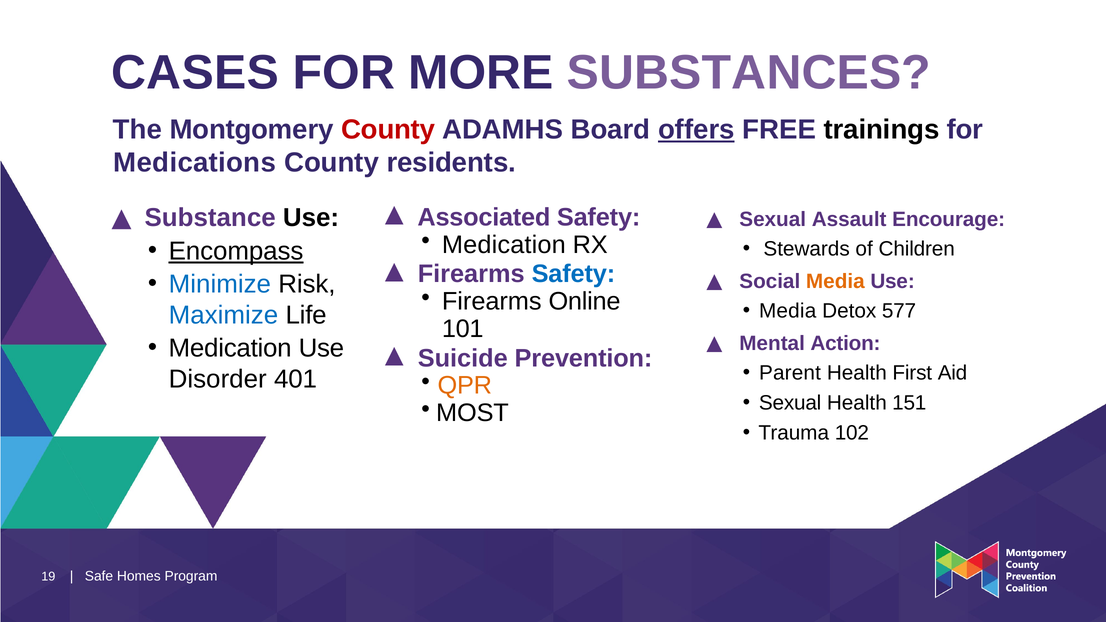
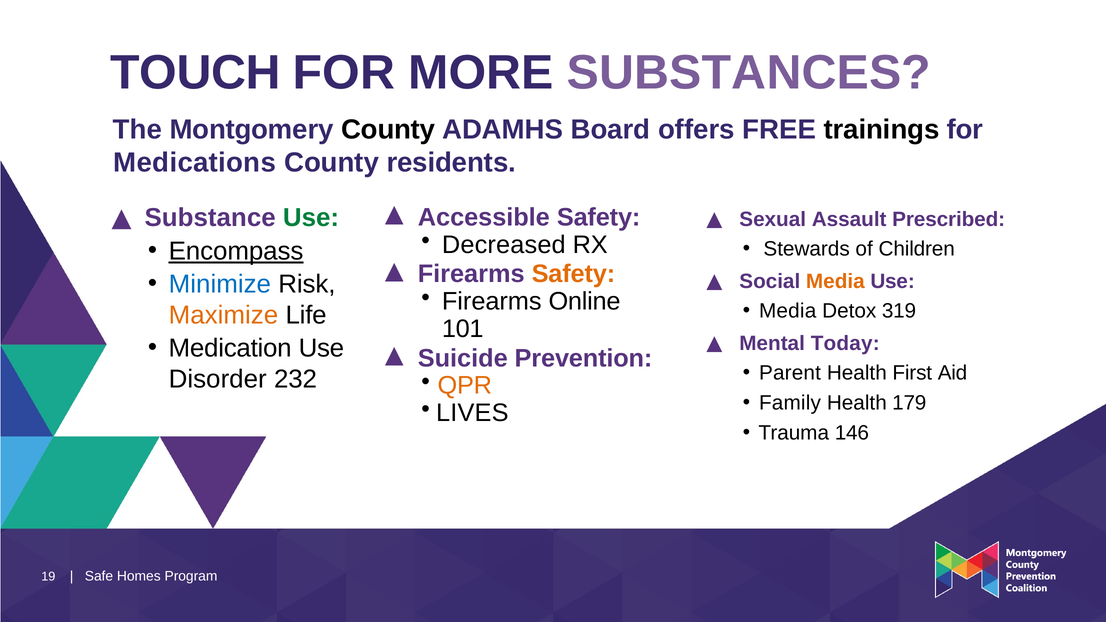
CASES: CASES -> TOUCH (195, 73)
County colour: red -> black (388, 130)
offers underline: present -> none (696, 130)
Associated: Associated -> Accessible (484, 217)
Use colour: black -> green (311, 218)
Encourage: Encourage -> Prescribed (949, 219)
Medication: Medication -> Decreased (504, 245)
Safety colour: blue -> orange (573, 274)
577: 577 -> 319 (899, 311)
Maximize colour: blue -> orange (223, 315)
Action: Action -> Today (845, 343)
401: 401 -> 232 (296, 379)
Sexual: Sexual -> Family (790, 403)
151: 151 -> 179 (909, 403)
MOST: MOST -> LIVES (472, 413)
102: 102 -> 146 (852, 433)
